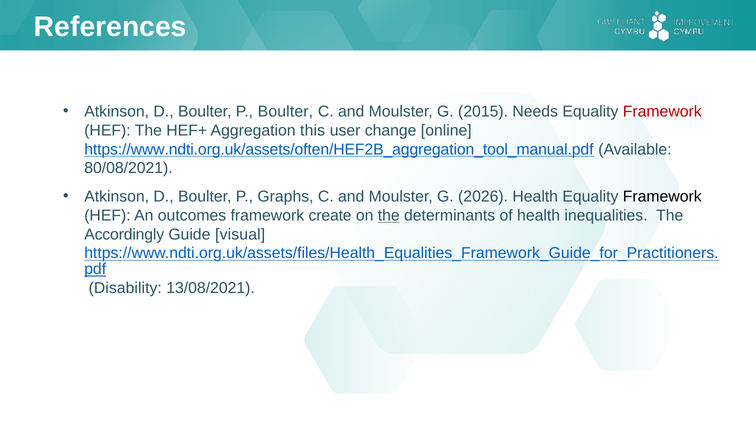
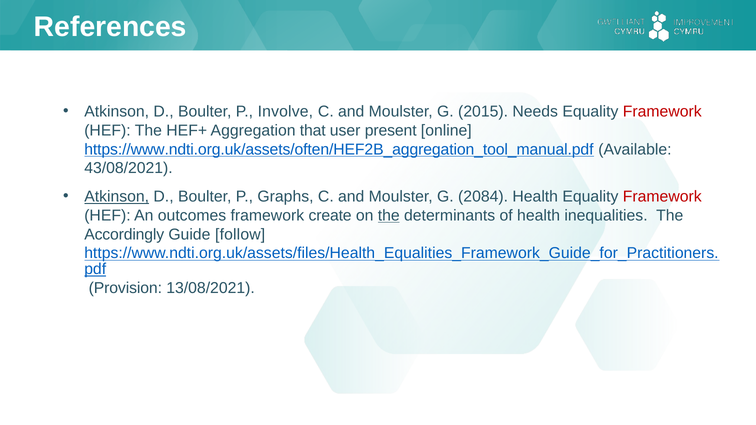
P Boulter: Boulter -> Involve (285, 112)
this: this -> that (313, 131)
change: change -> present (391, 131)
80/08/2021: 80/08/2021 -> 43/08/2021 (129, 168)
Atkinson underline: none -> present (117, 197)
2026: 2026 -> 2084 (483, 197)
Framework colour: black -> red (662, 197)
visual: visual -> follow (240, 235)
Disability: Disability -> Provision (125, 288)
